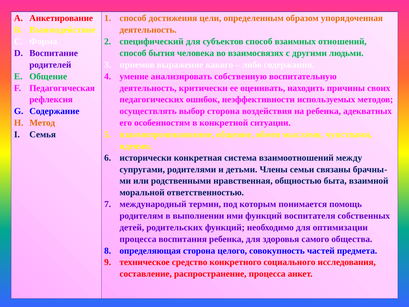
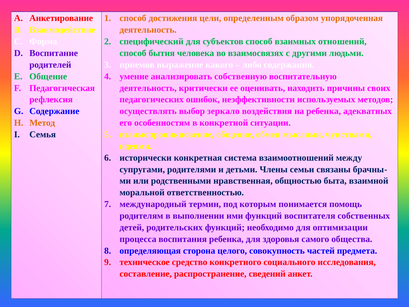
выбор сторона: сторона -> зеркало (223, 111)
распространение процесса: процесса -> сведений (267, 274)
